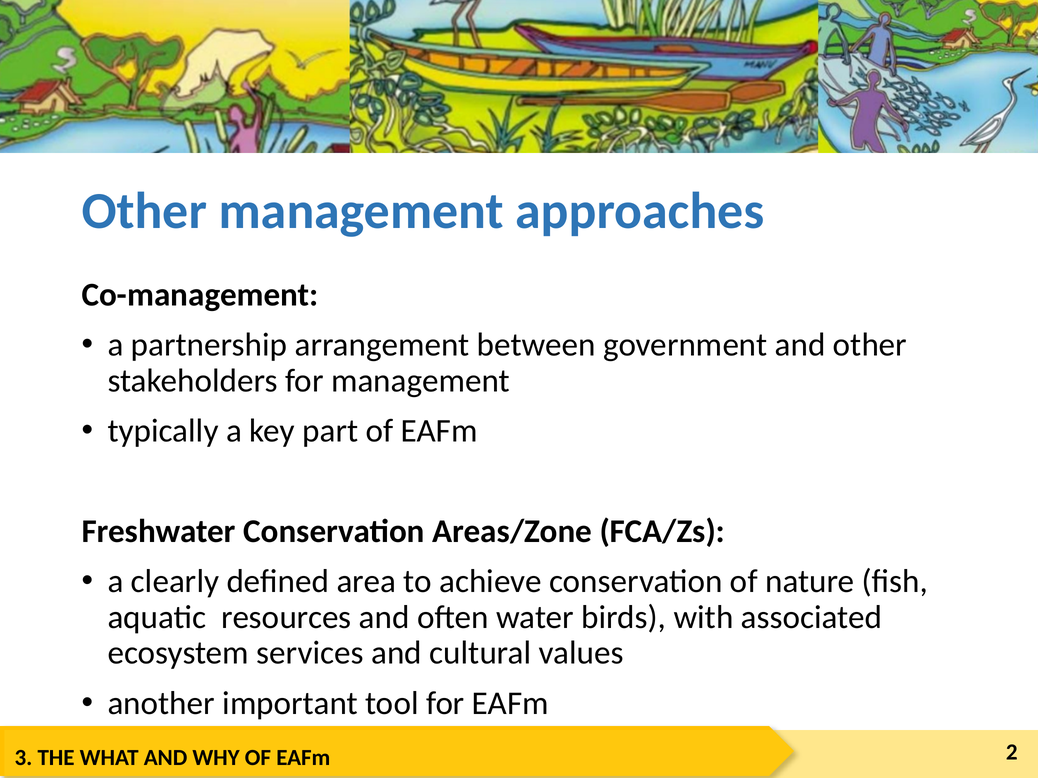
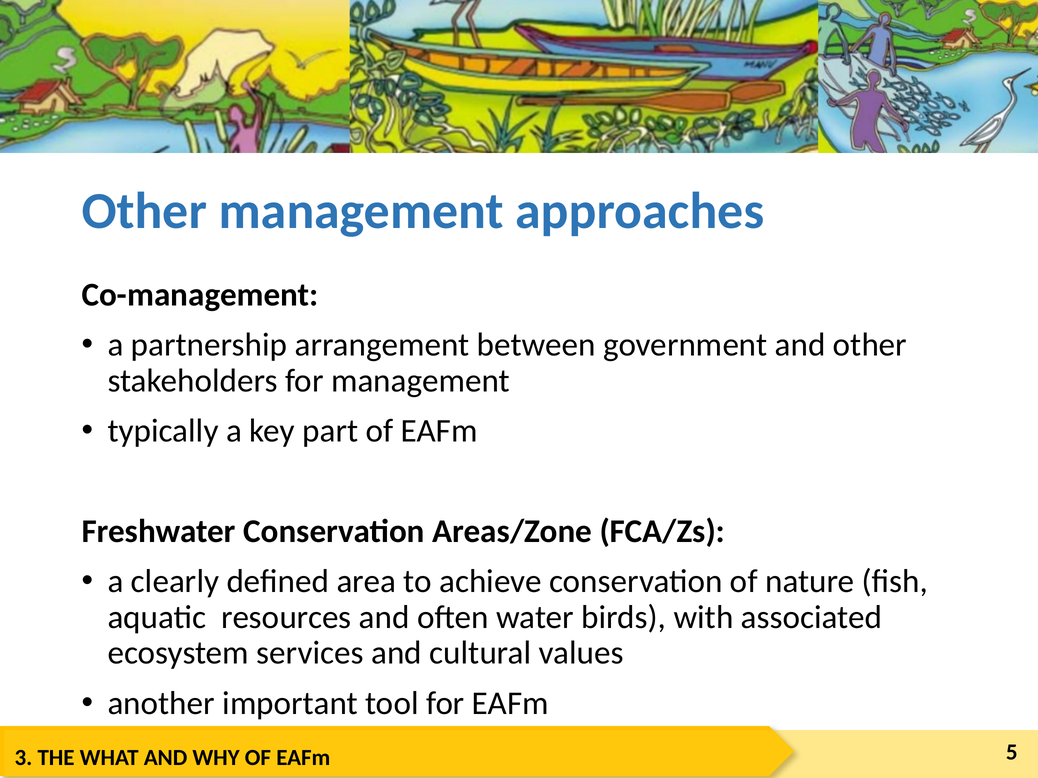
2: 2 -> 5 (1012, 753)
